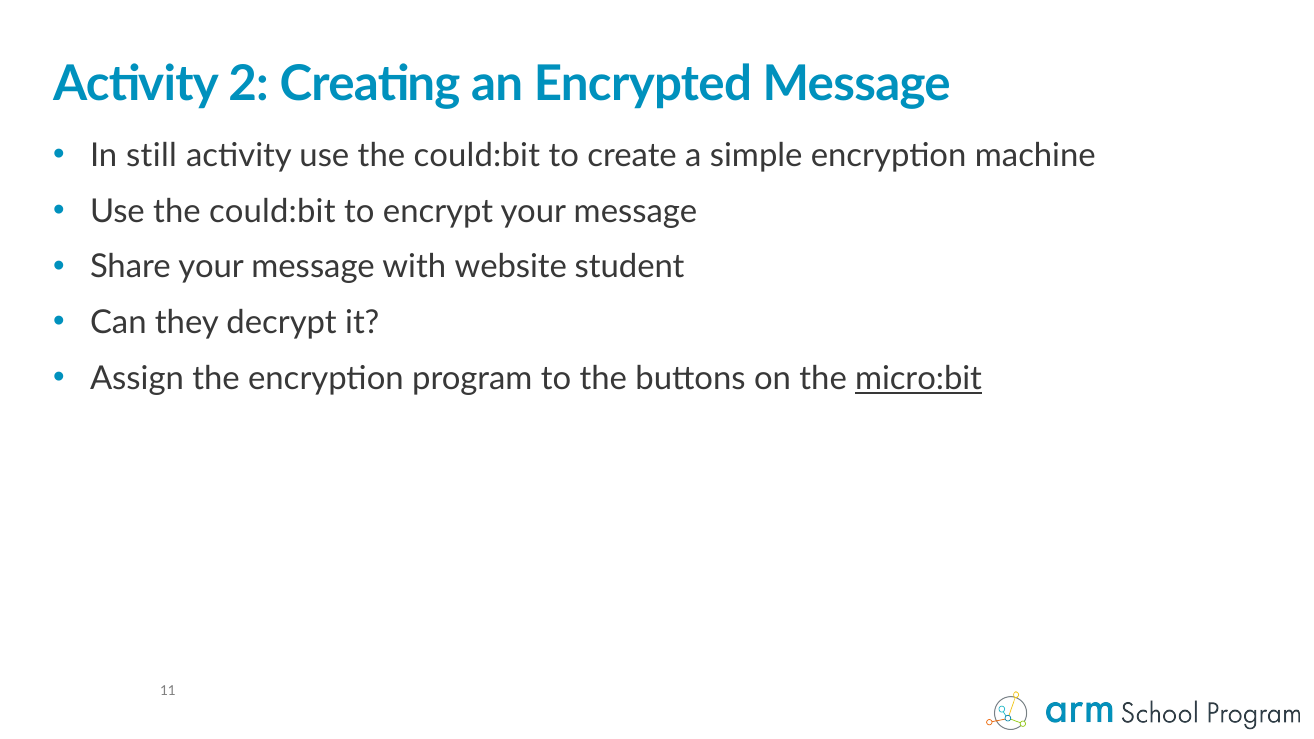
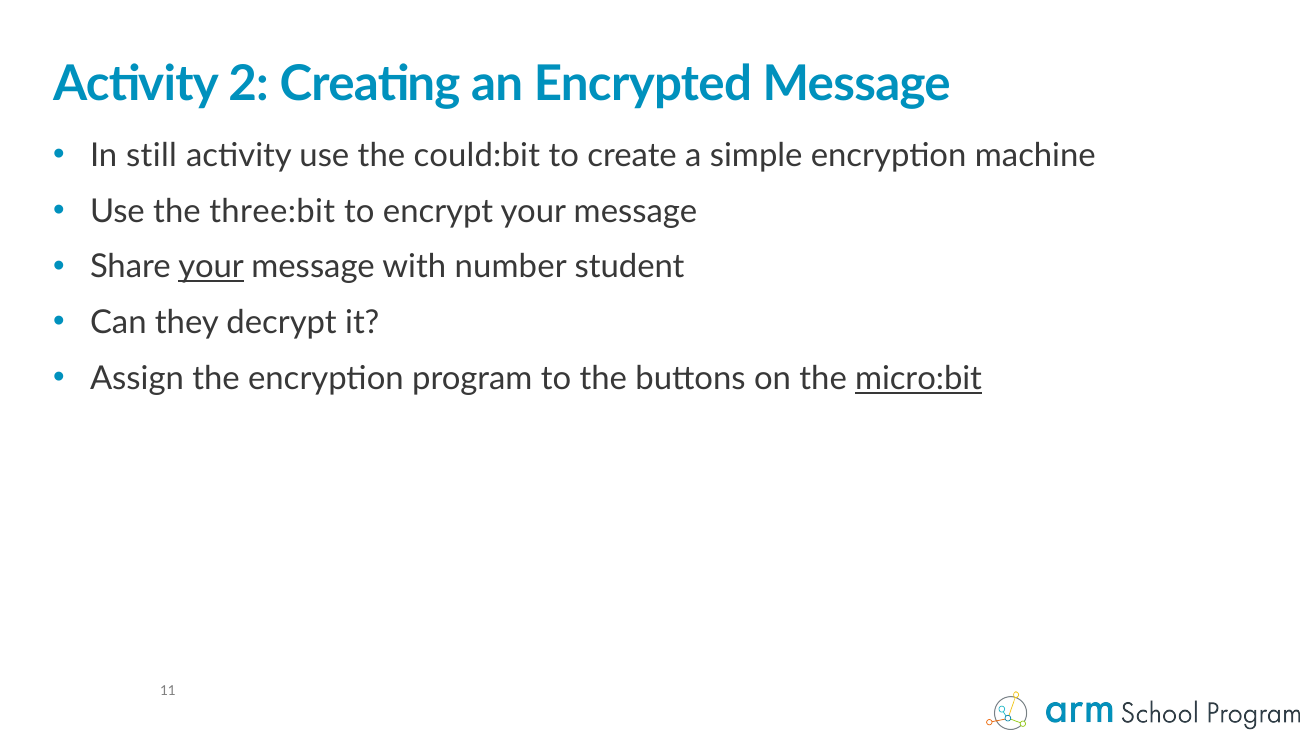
could:bit: could:bit -> three:bit (272, 211)
your underline: none -> present (211, 267)
website: website -> number (511, 267)
